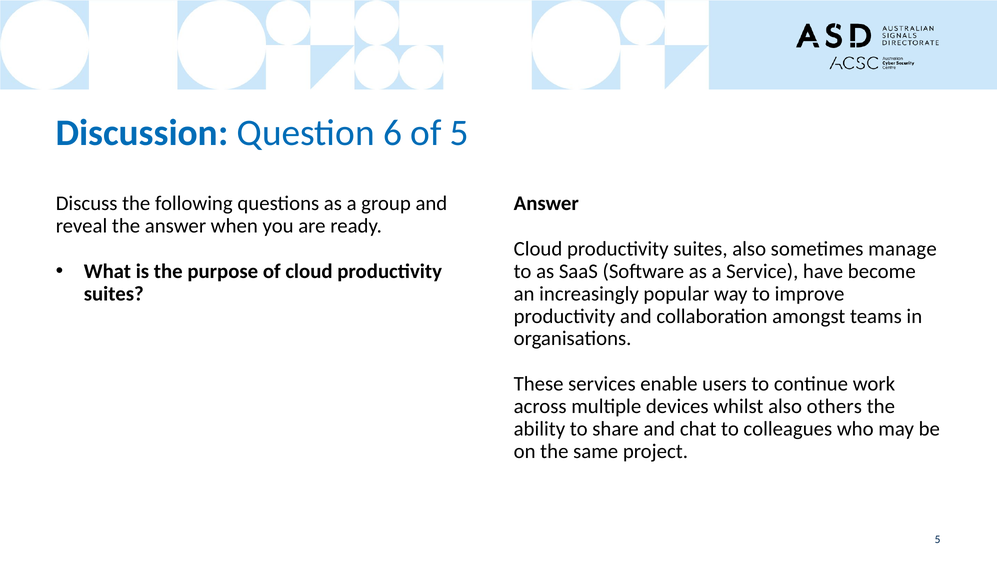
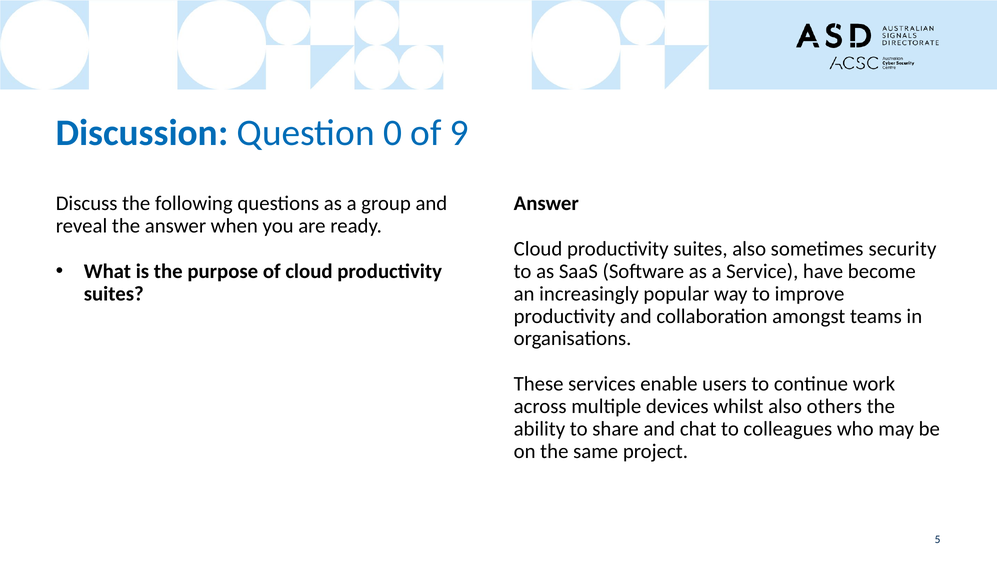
6: 6 -> 0 (393, 133)
of 5: 5 -> 9 (459, 133)
manage: manage -> security (902, 249)
